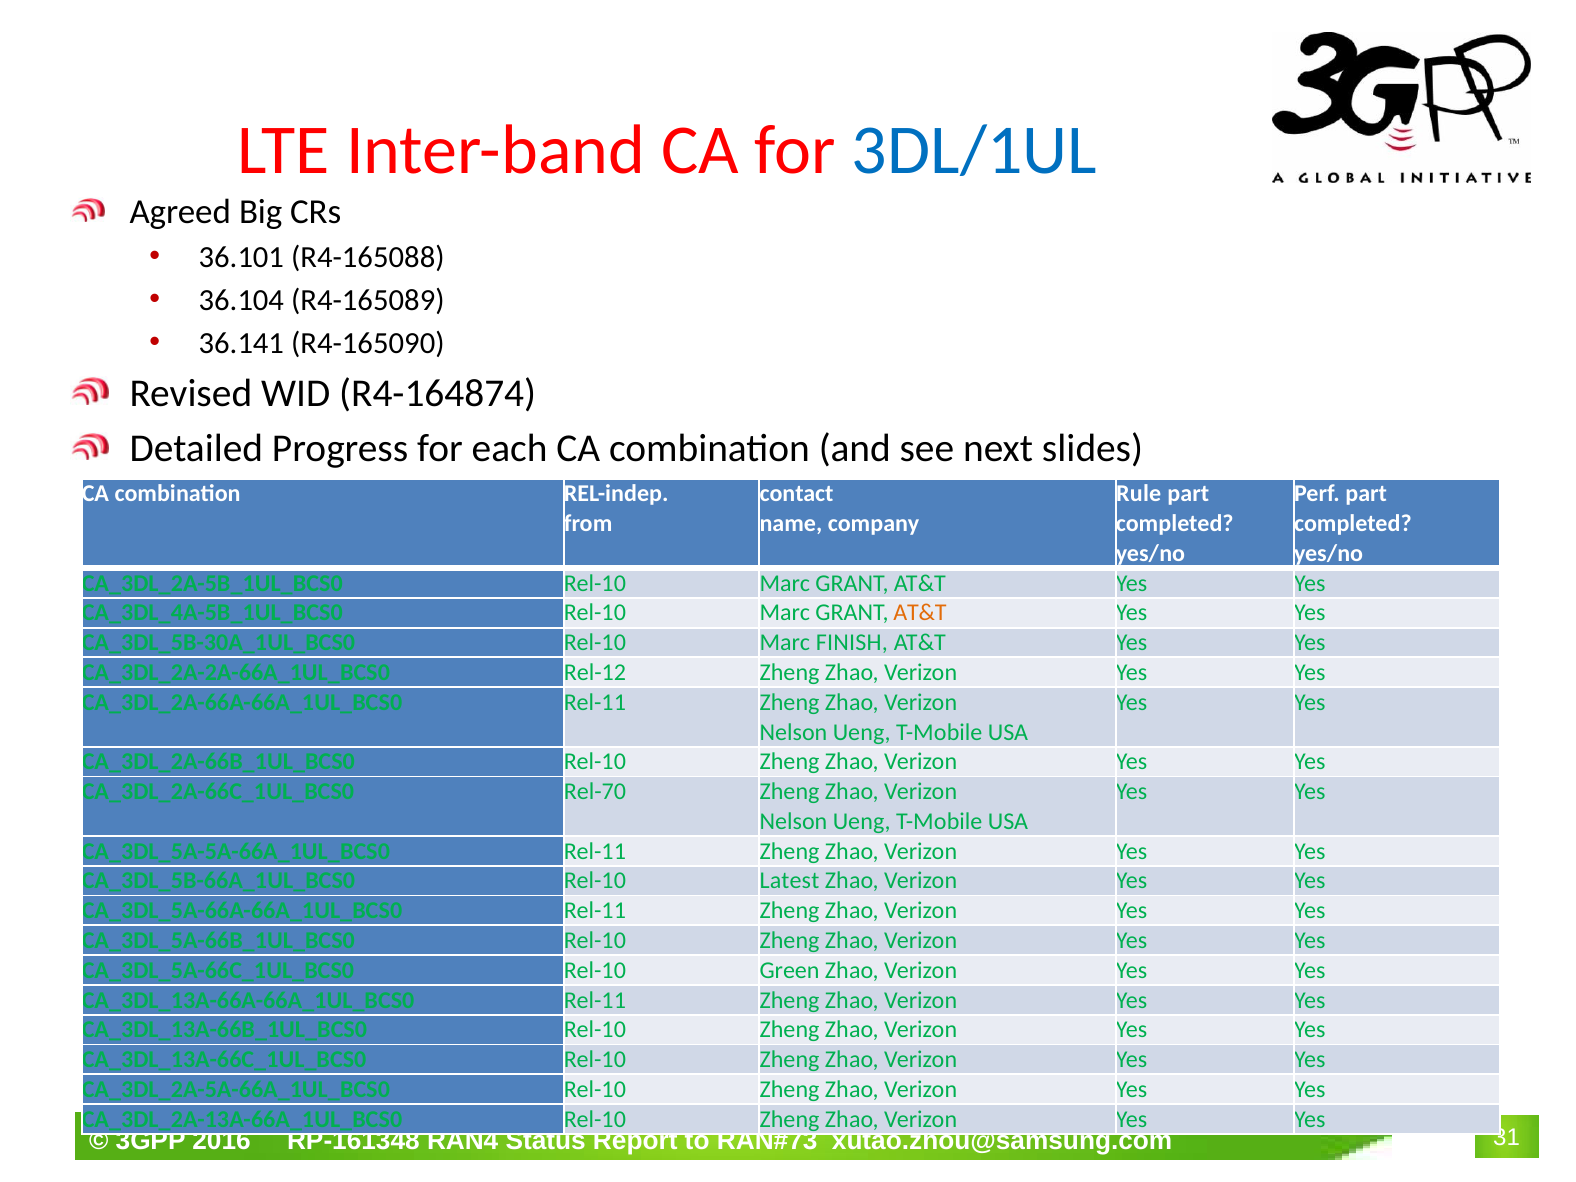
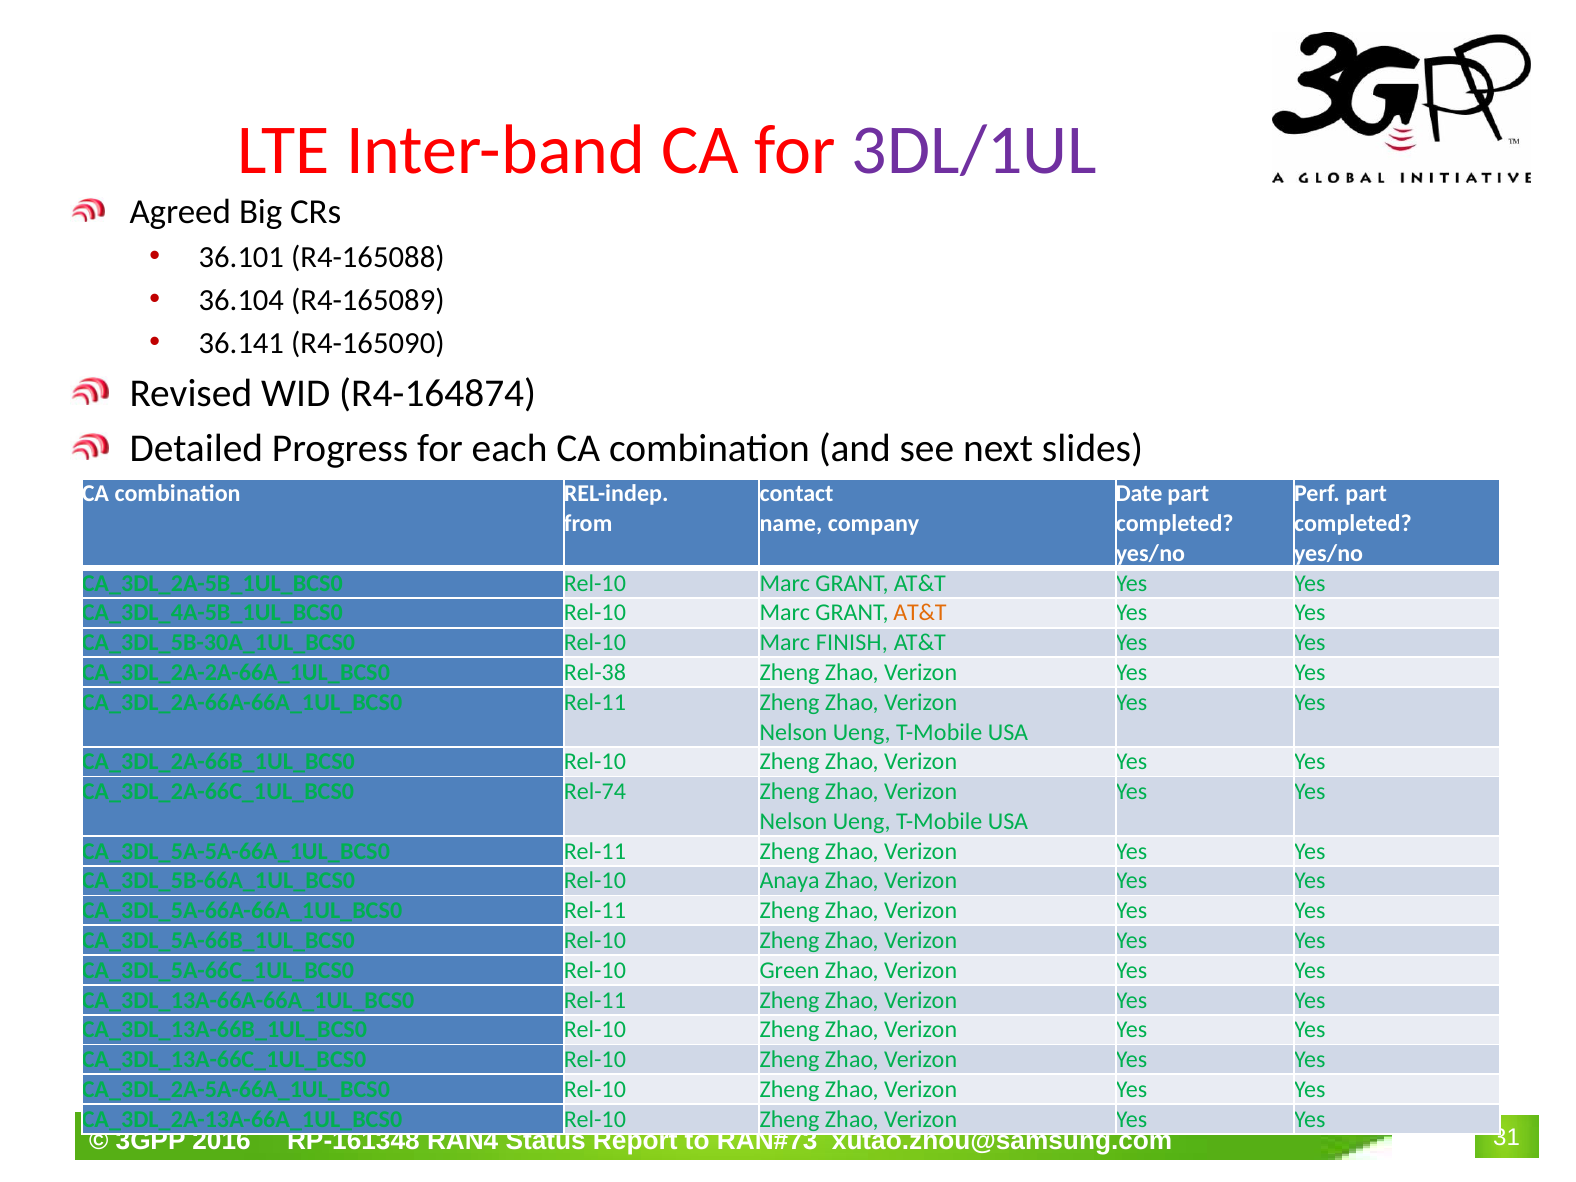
3DL/1UL colour: blue -> purple (974, 150)
Rule: Rule -> Date (1139, 494)
Rel-12: Rel-12 -> Rel-38 (595, 673)
Rel-70: Rel-70 -> Rel-74 (595, 792)
Latest: Latest -> Anaya (790, 881)
